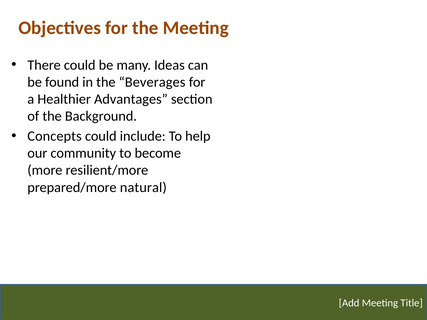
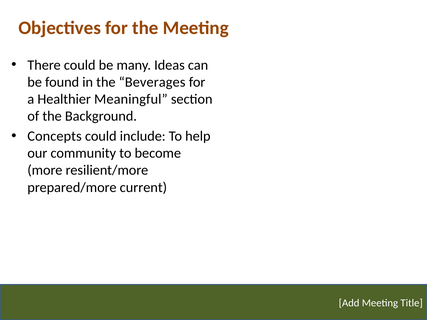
Advantages: Advantages -> Meaningful (131, 99)
natural: natural -> current (143, 187)
